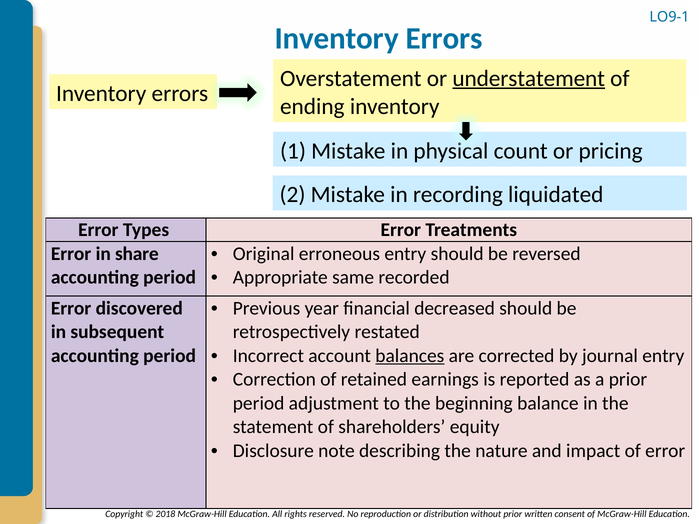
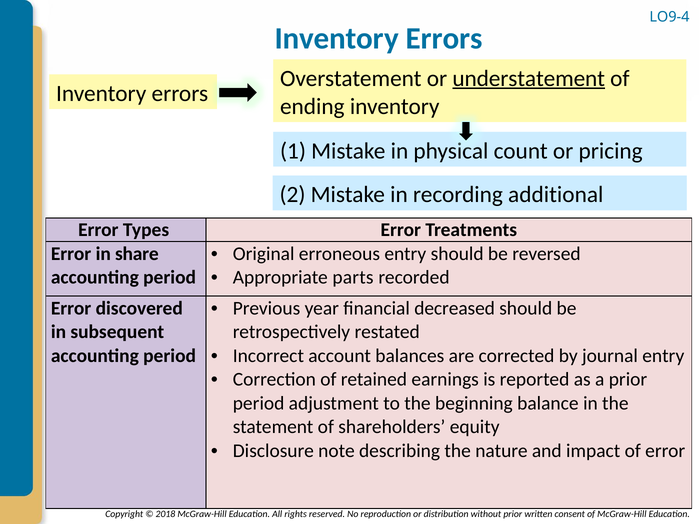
LO9-1: LO9-1 -> LO9-4 (669, 17)
liquidated: liquidated -> additional (556, 195)
same: same -> parts (353, 278)
balances underline: present -> none (410, 356)
